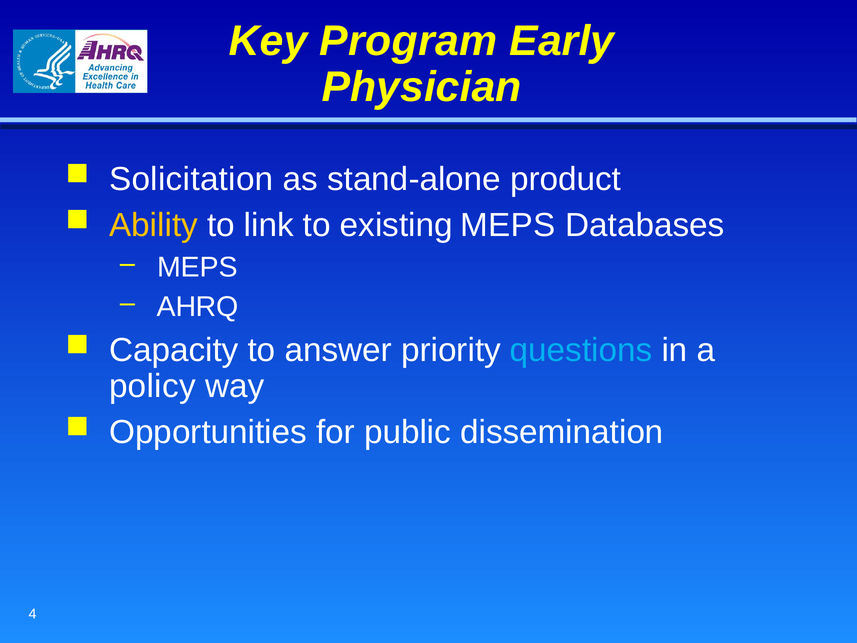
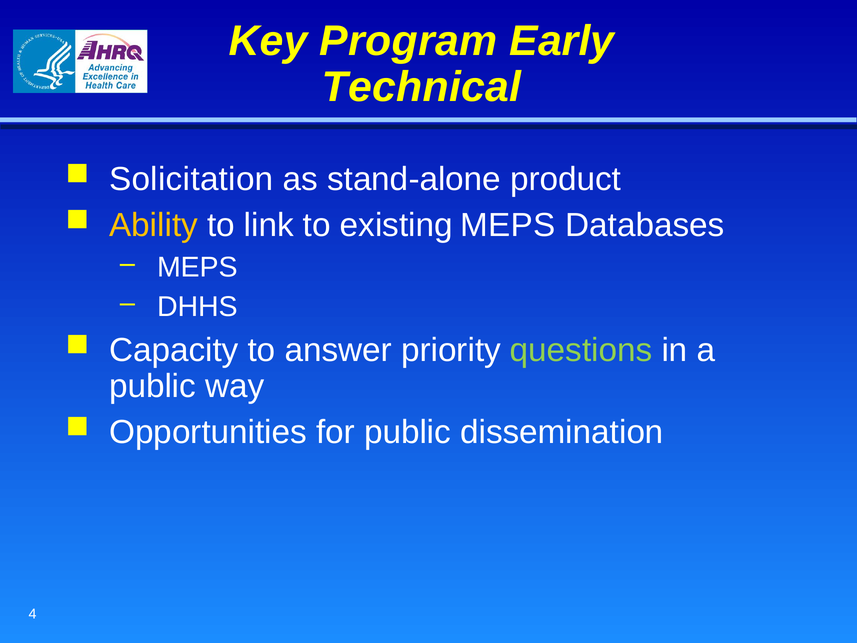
Physician: Physician -> Technical (422, 87)
AHRQ: AHRQ -> DHHS (198, 307)
questions colour: light blue -> light green (581, 350)
policy: policy -> public (153, 386)
